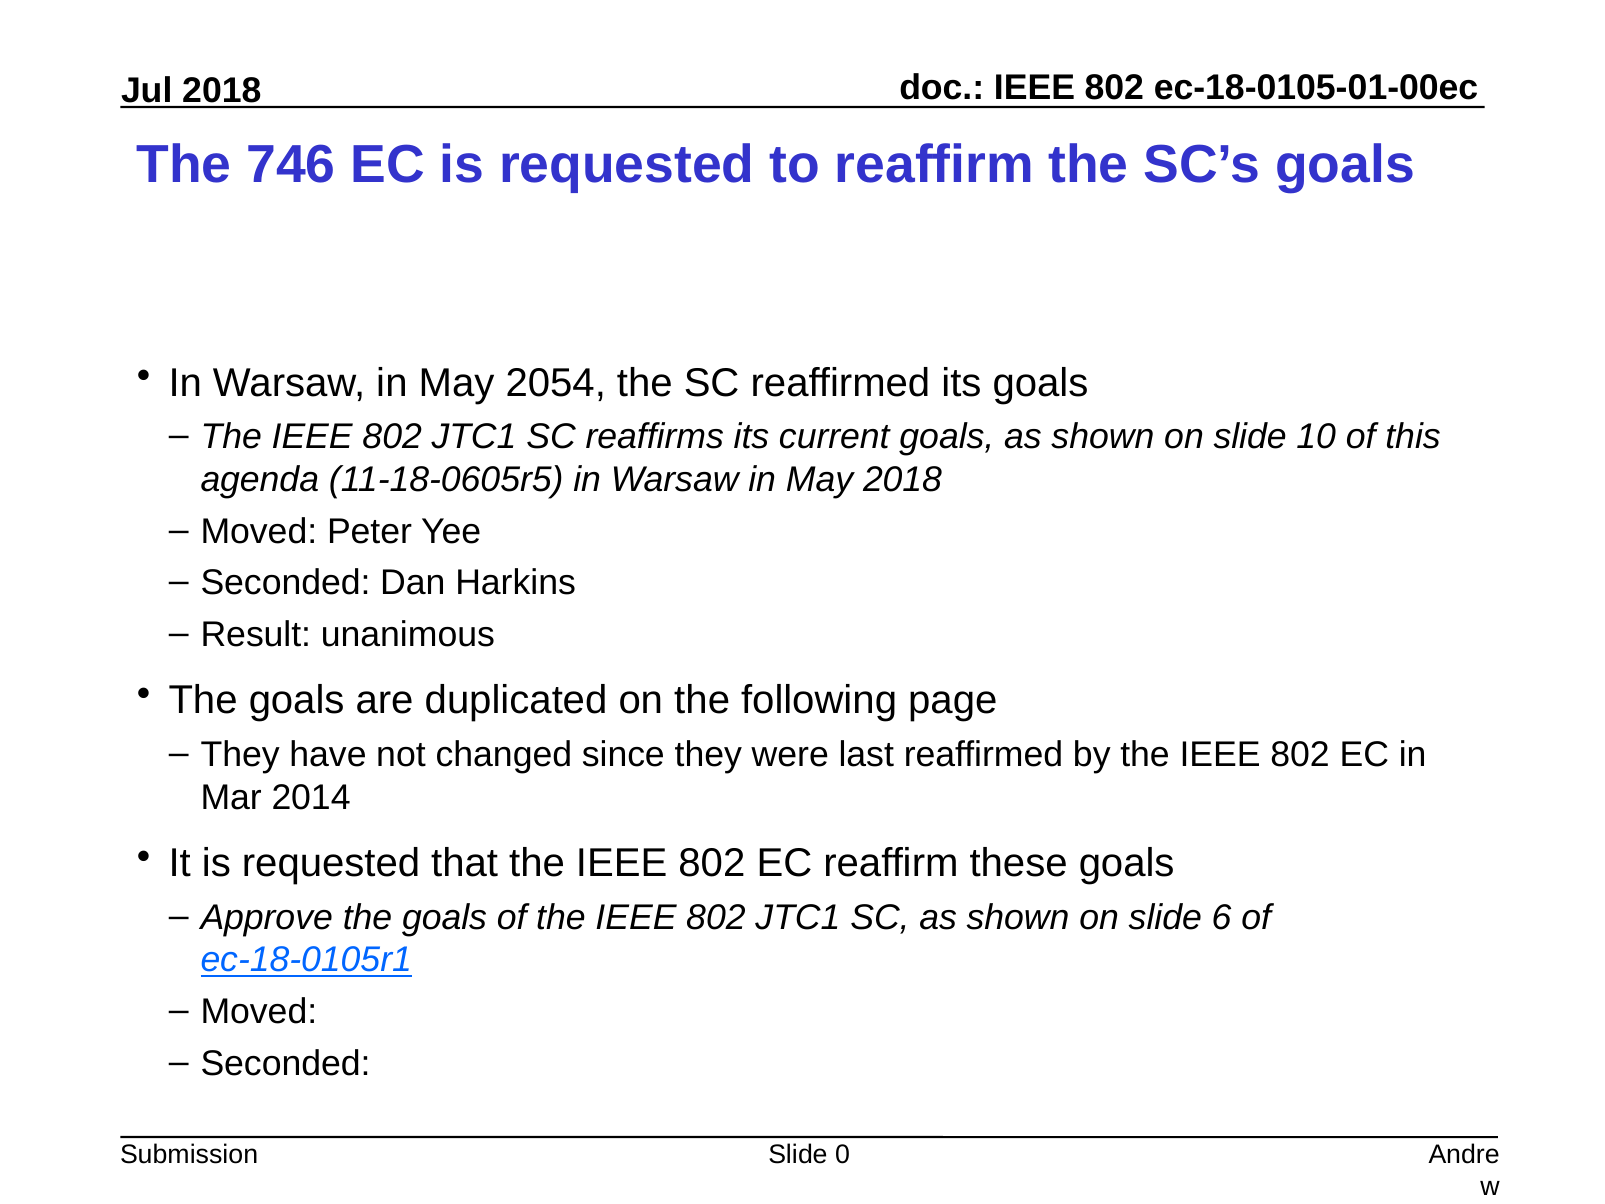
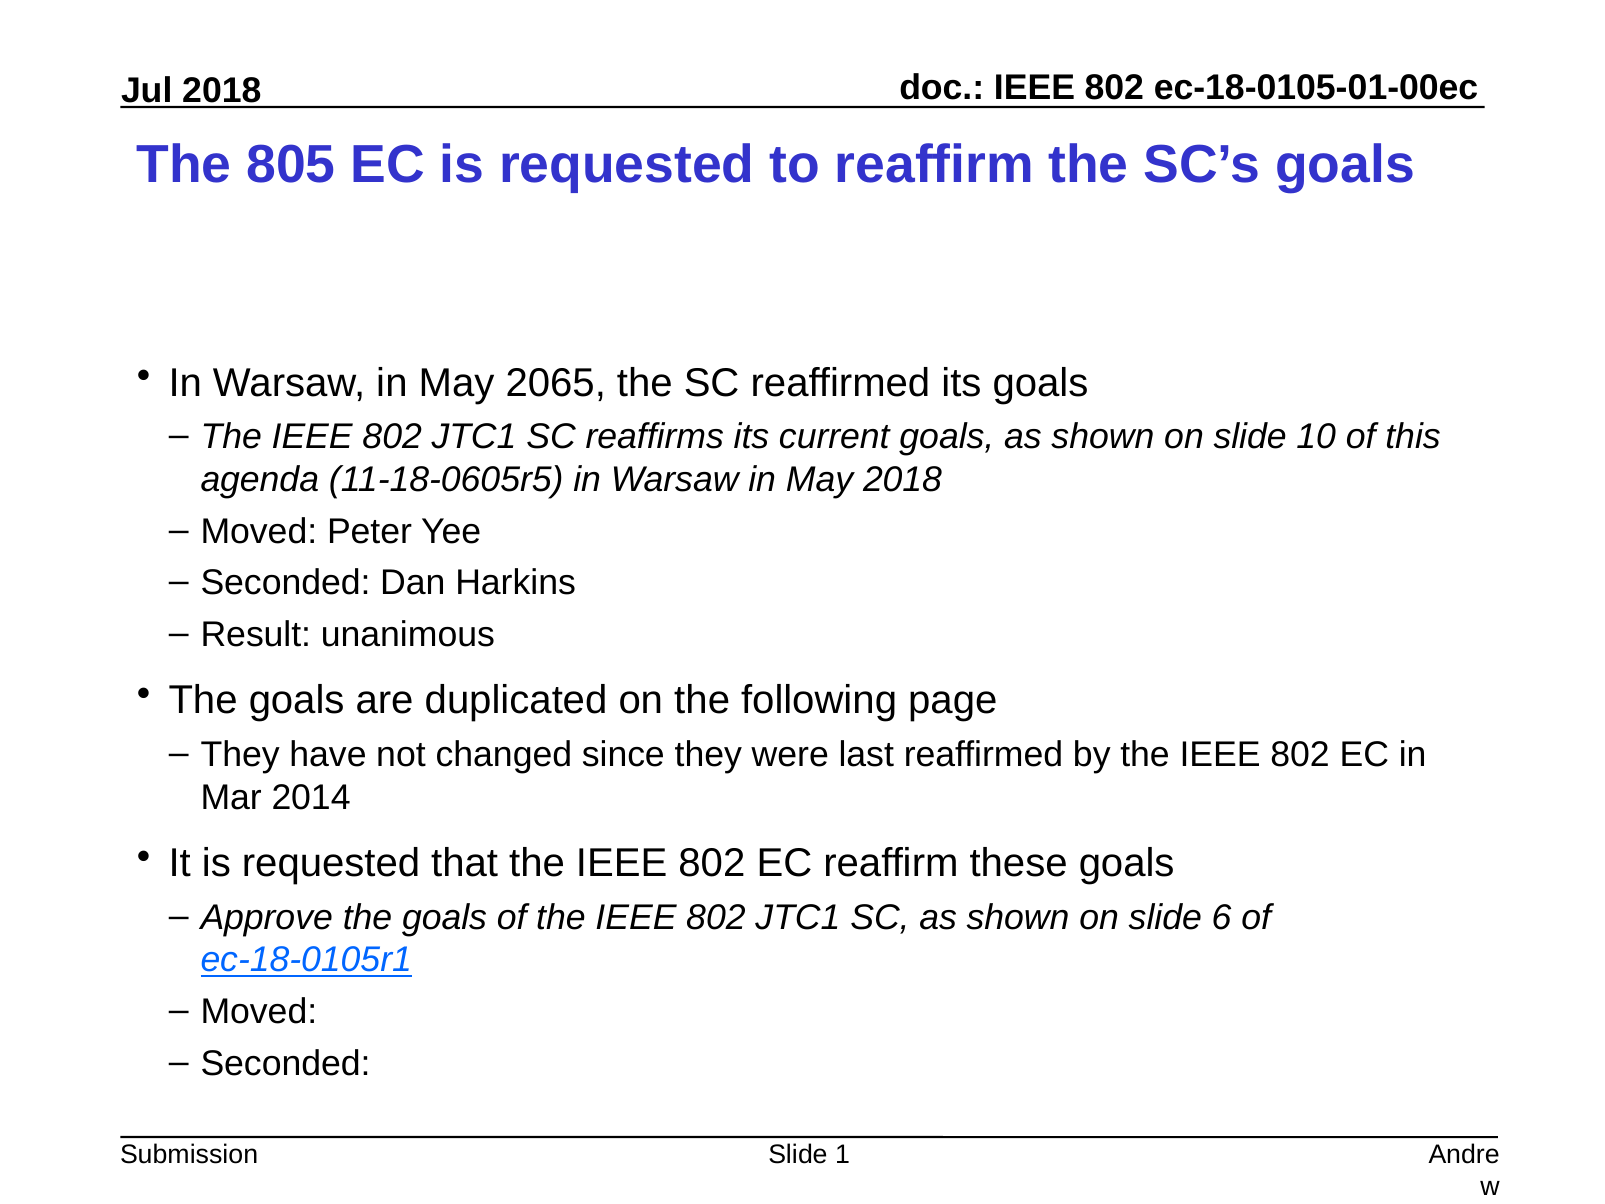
746: 746 -> 805 (291, 164)
2054: 2054 -> 2065 (556, 383)
0: 0 -> 1 (843, 1154)
